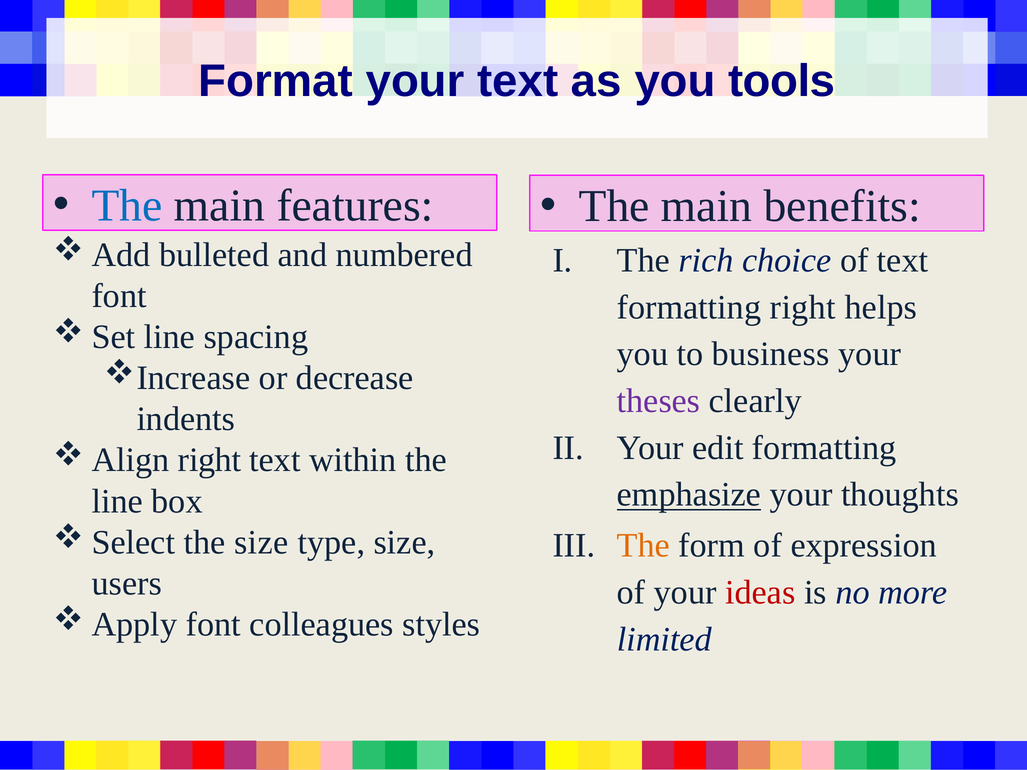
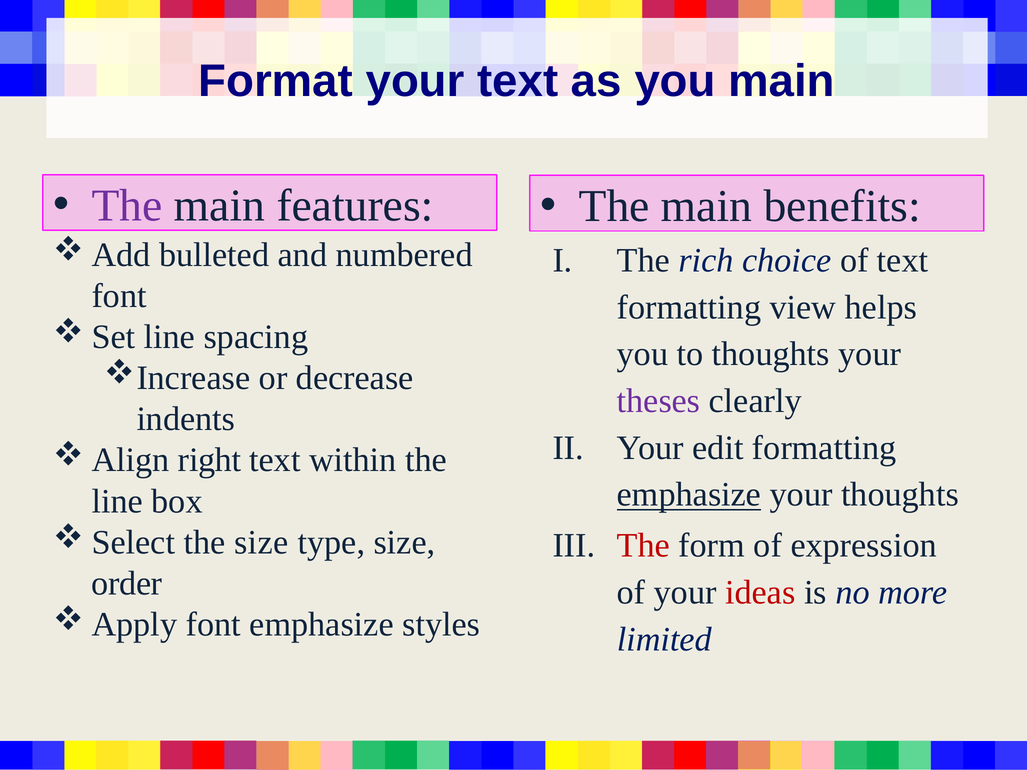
you tools: tools -> main (781, 81)
The colour: blue -> purple (127, 206)
formatting right: right -> view (803, 307)
to business: business -> thoughts (771, 354)
The colour: orange -> red (643, 546)
users: users -> order (127, 584)
font colleagues: colleagues -> emphasize (322, 625)
